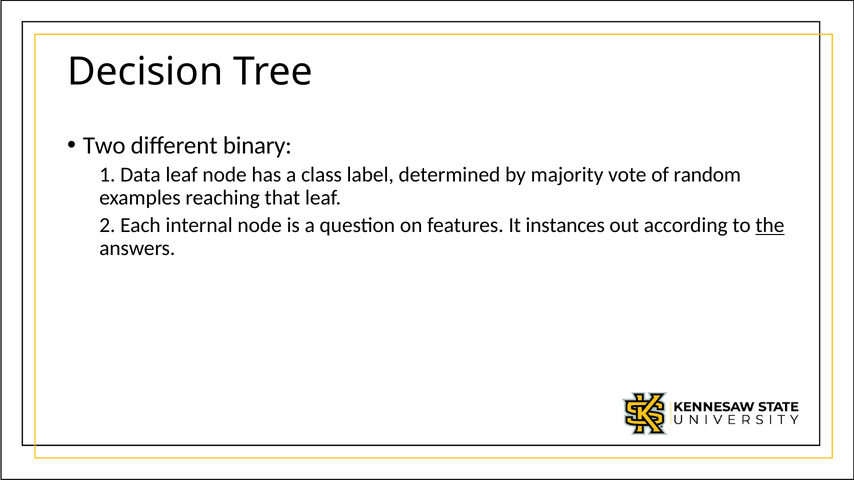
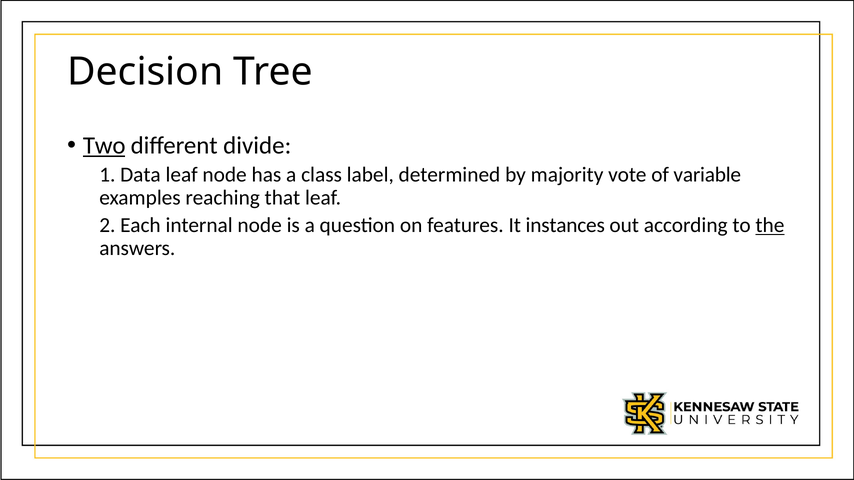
Two underline: none -> present (104, 145)
binary: binary -> divide (257, 145)
random: random -> variable (707, 175)
